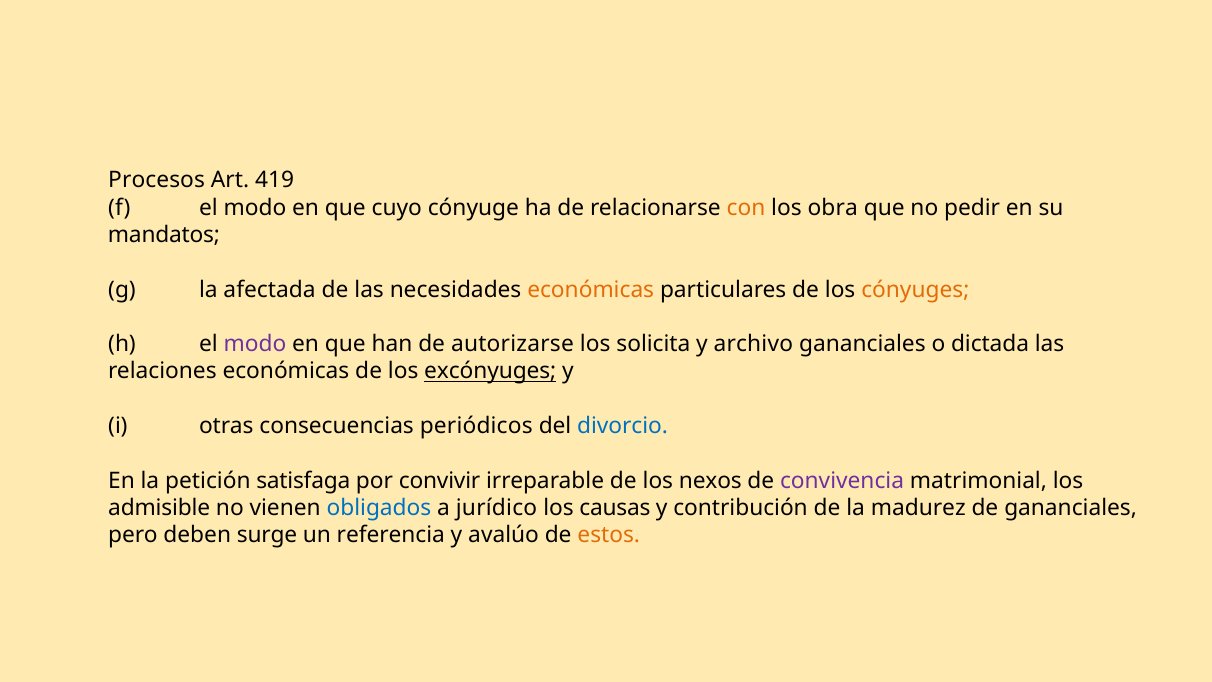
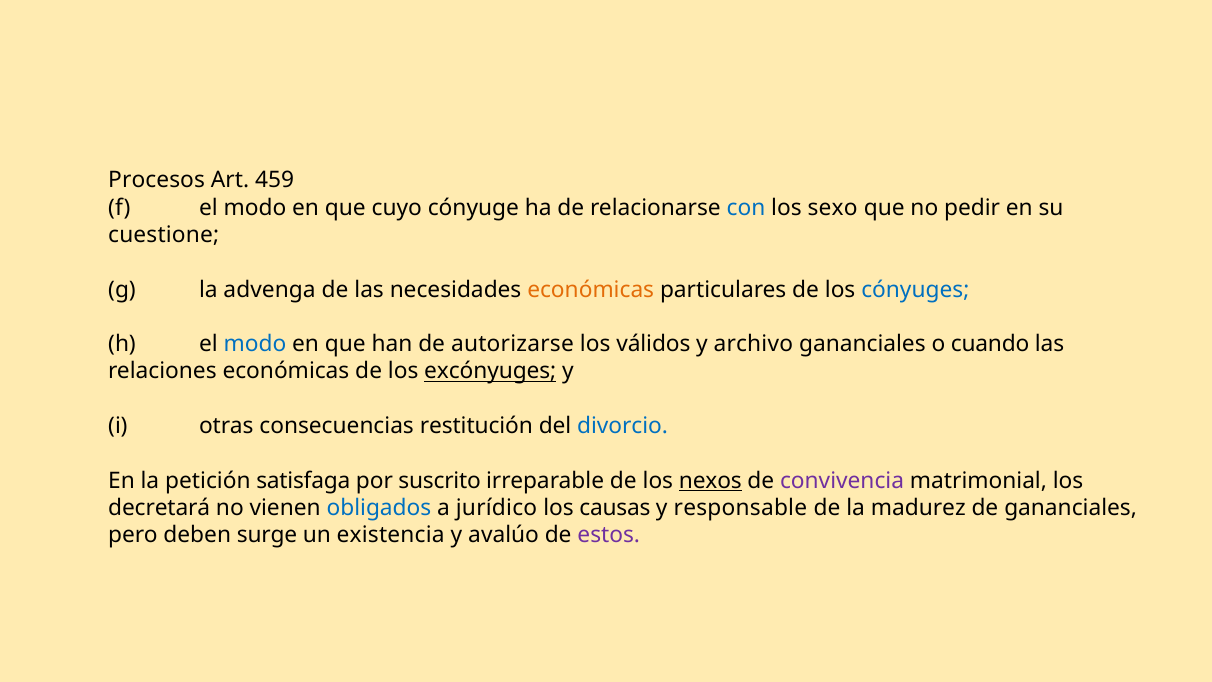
419: 419 -> 459 (275, 180)
con colour: orange -> blue (746, 208)
obra: obra -> sexo (833, 208)
mandatos: mandatos -> cuestione (164, 235)
afectada: afectada -> advenga (270, 289)
cónyuges colour: orange -> blue (915, 289)
modo colour: purple -> blue (255, 344)
solicita: solicita -> válidos (653, 344)
dictada: dictada -> cuando (990, 344)
periódicos: periódicos -> restitución (476, 426)
convivir: convivir -> suscrito (440, 480)
nexos underline: none -> present (710, 480)
admisible: admisible -> decretará (159, 508)
contribución: contribución -> responsable (740, 508)
referencia: referencia -> existencia (391, 535)
estos colour: orange -> purple (609, 535)
